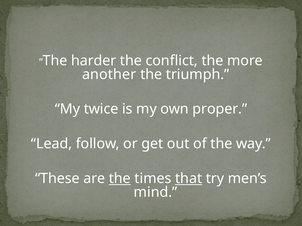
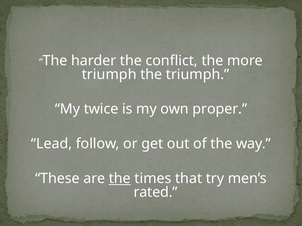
another: another -> triumph (109, 74)
that underline: present -> none (189, 179)
mind: mind -> rated (156, 193)
